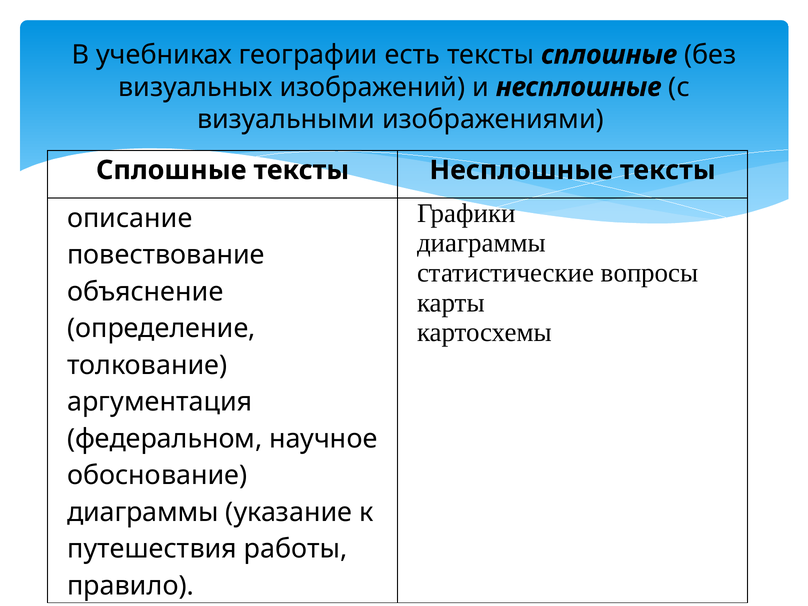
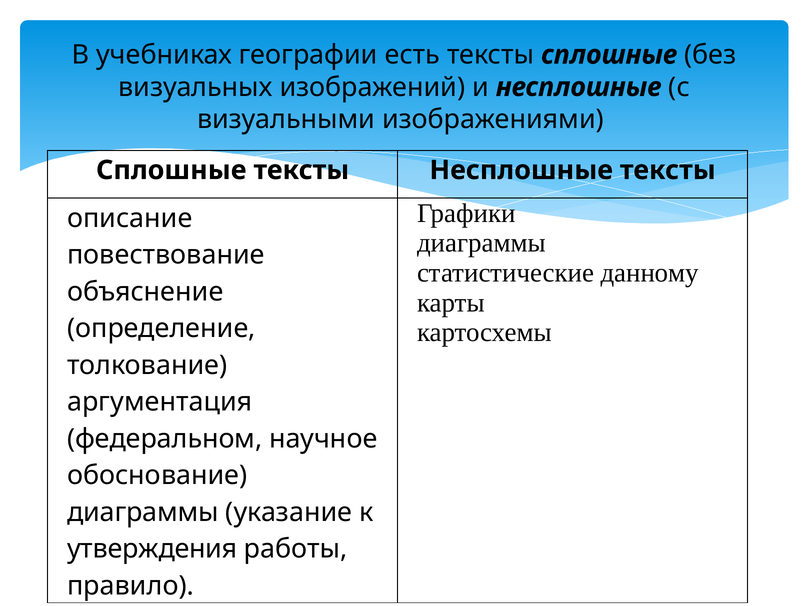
вопросы: вопросы -> данному (650, 273)
путешествия: путешествия -> утверждения (152, 549)
